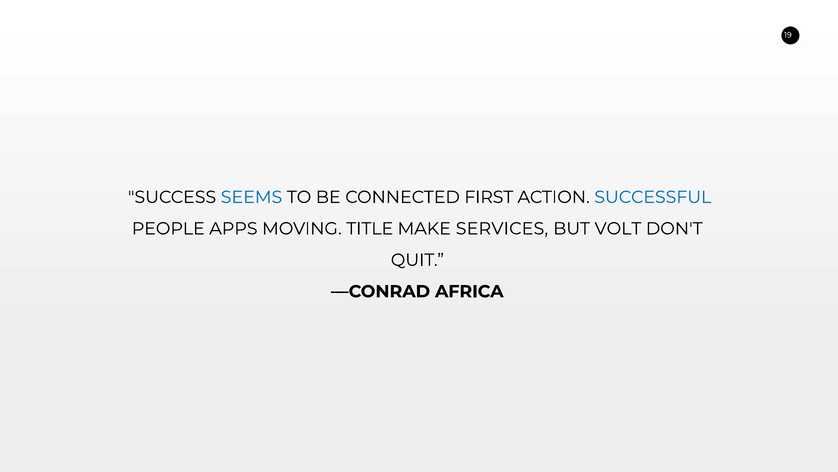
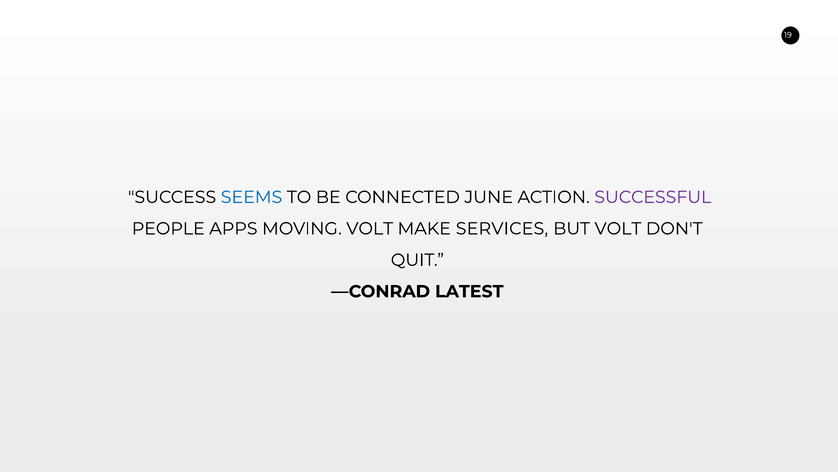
FIRST: FIRST -> JUNE (489, 197)
SUCCESSFUL colour: blue -> purple (653, 197)
MOVING TITLE: TITLE -> VOLT (370, 228)
AFRICA: AFRICA -> LATEST (469, 291)
